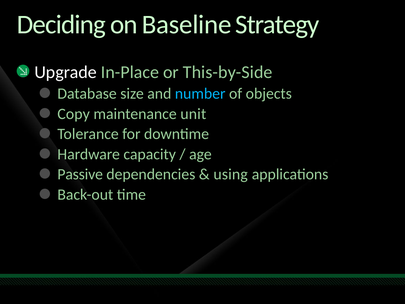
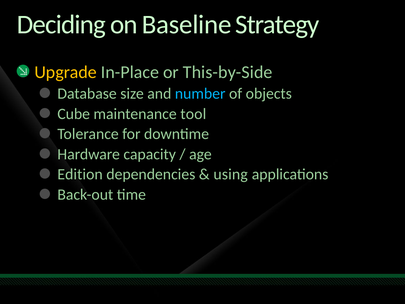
Upgrade colour: white -> yellow (66, 72)
Copy: Copy -> Cube (74, 114)
unit: unit -> tool (193, 114)
Passive: Passive -> Edition (80, 174)
